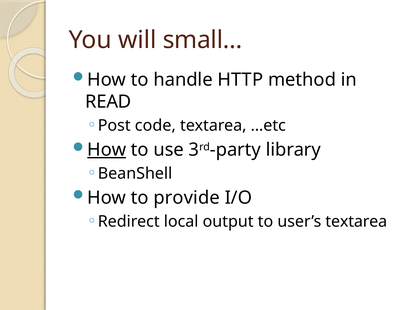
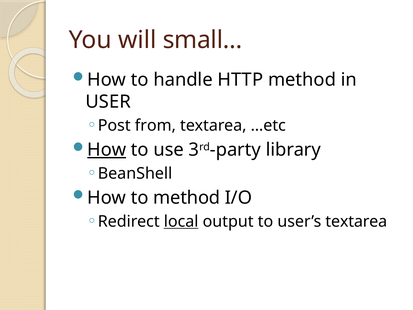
READ: READ -> USER (108, 102)
code: code -> from (155, 125)
to provide: provide -> method (187, 198)
local underline: none -> present (181, 221)
